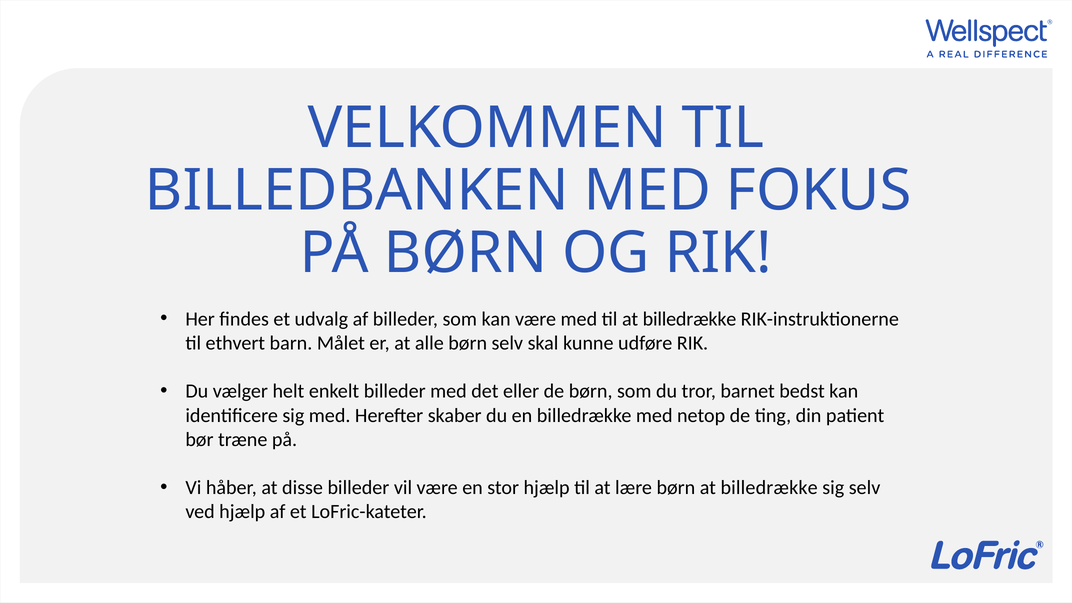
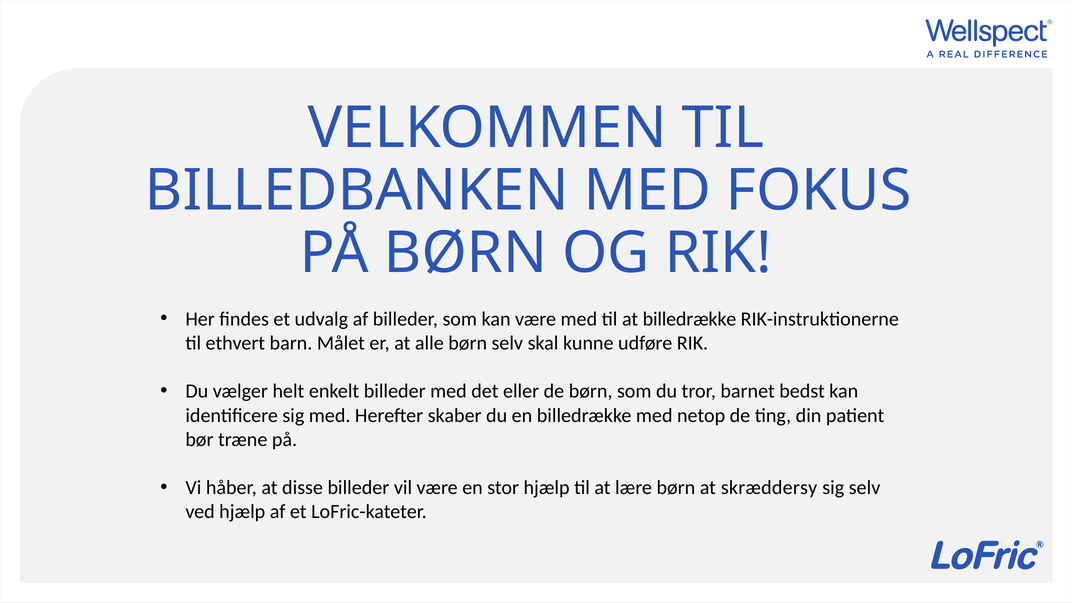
børn at billedrække: billedrække -> skræddersy (769, 488)
